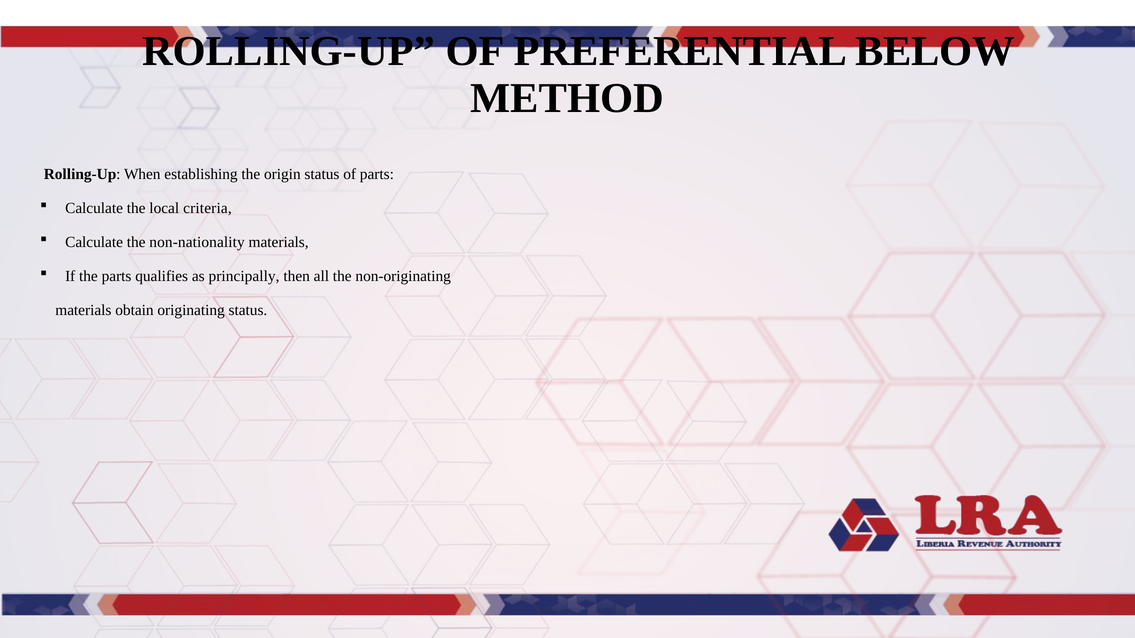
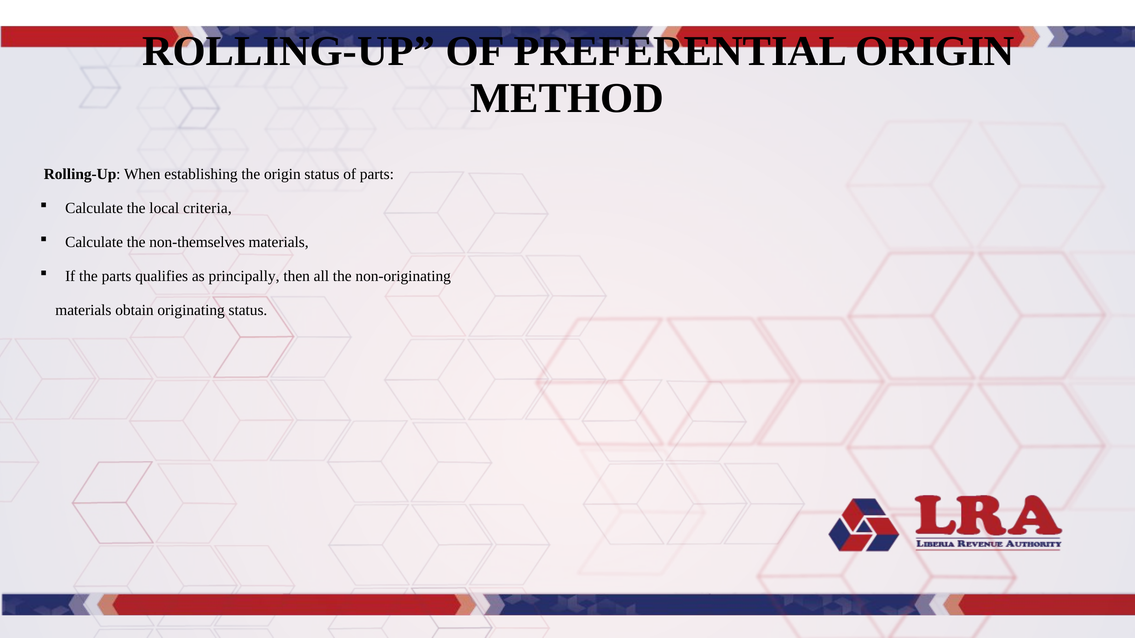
PREFERENTIAL BELOW: BELOW -> ORIGIN (935, 51)
non-nationality: non-nationality -> non-themselves (197, 242)
